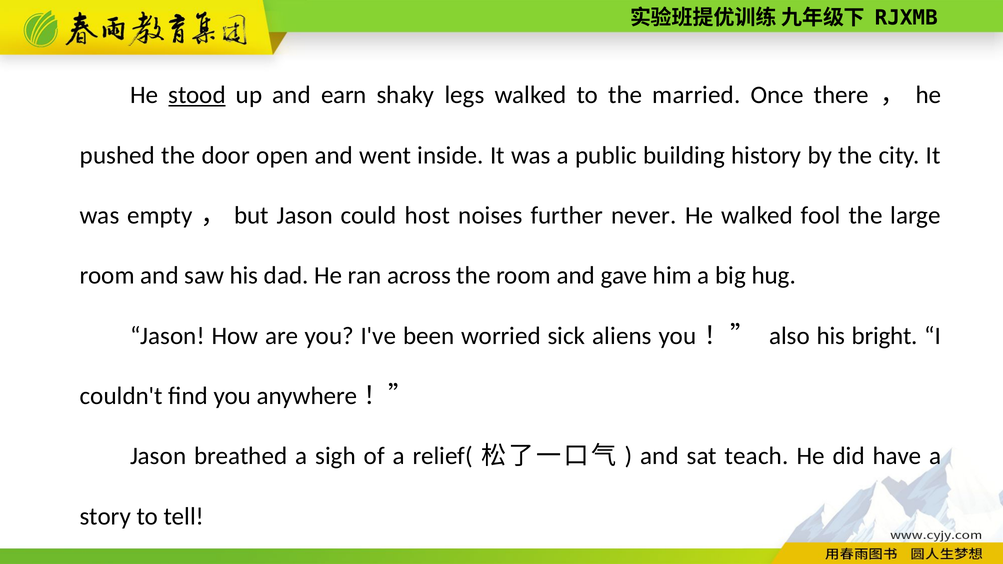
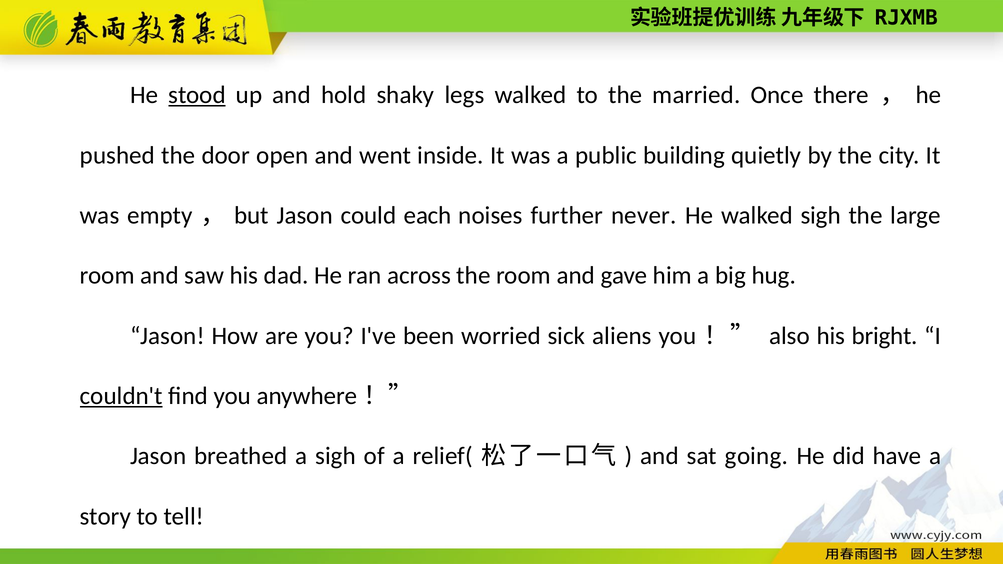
earn: earn -> hold (344, 95)
history: history -> quietly (766, 155)
host: host -> each (428, 216)
walked fool: fool -> sigh (821, 216)
couldn't underline: none -> present (121, 396)
teach: teach -> going (757, 456)
